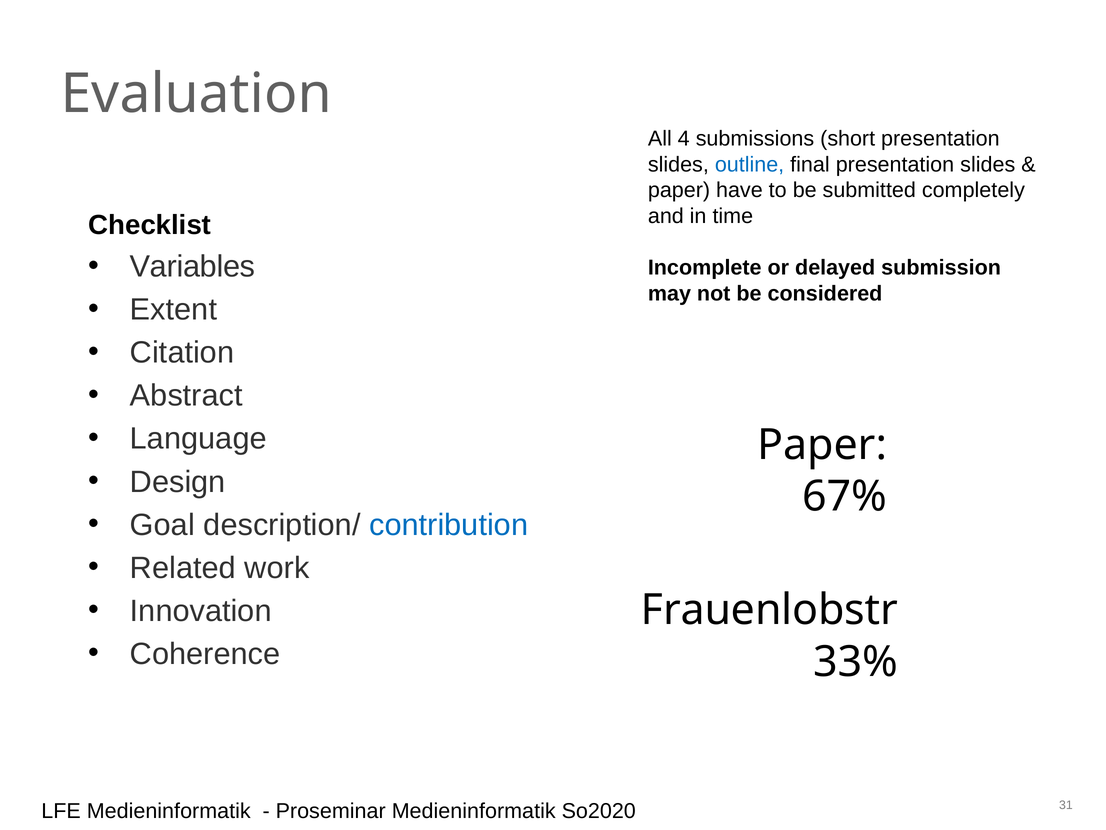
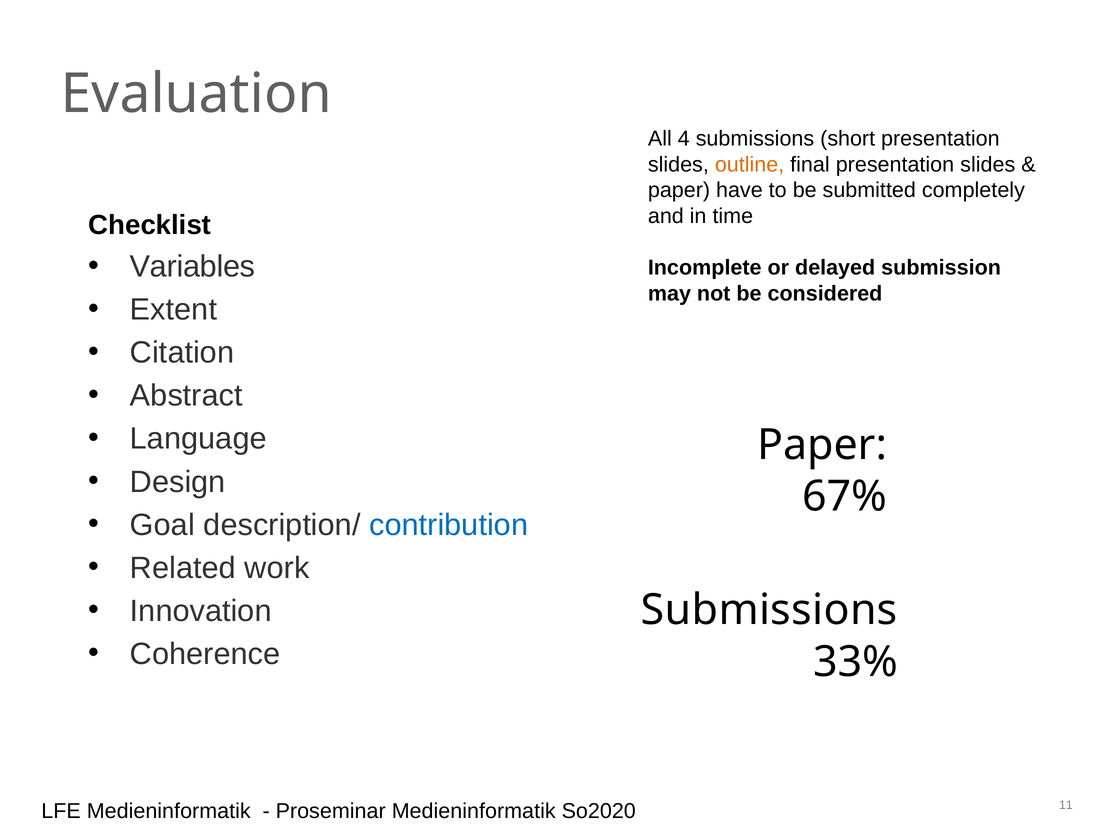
outline colour: blue -> orange (750, 164)
Frauenlobstr: Frauenlobstr -> Submissions (769, 610)
31: 31 -> 11 (1066, 805)
